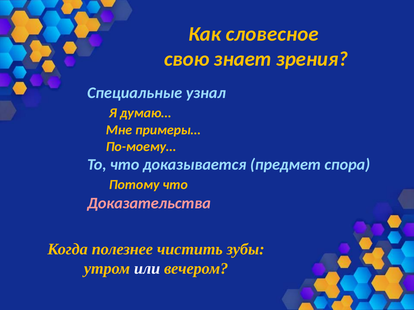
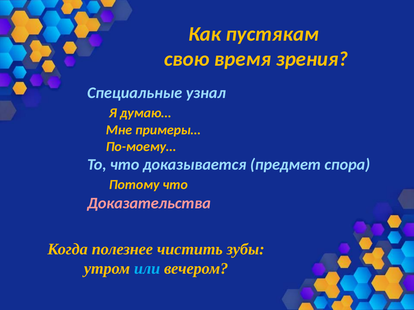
словесное: словесное -> пустякам (272, 34)
знает: знает -> время (243, 59)
или colour: white -> light blue (147, 269)
